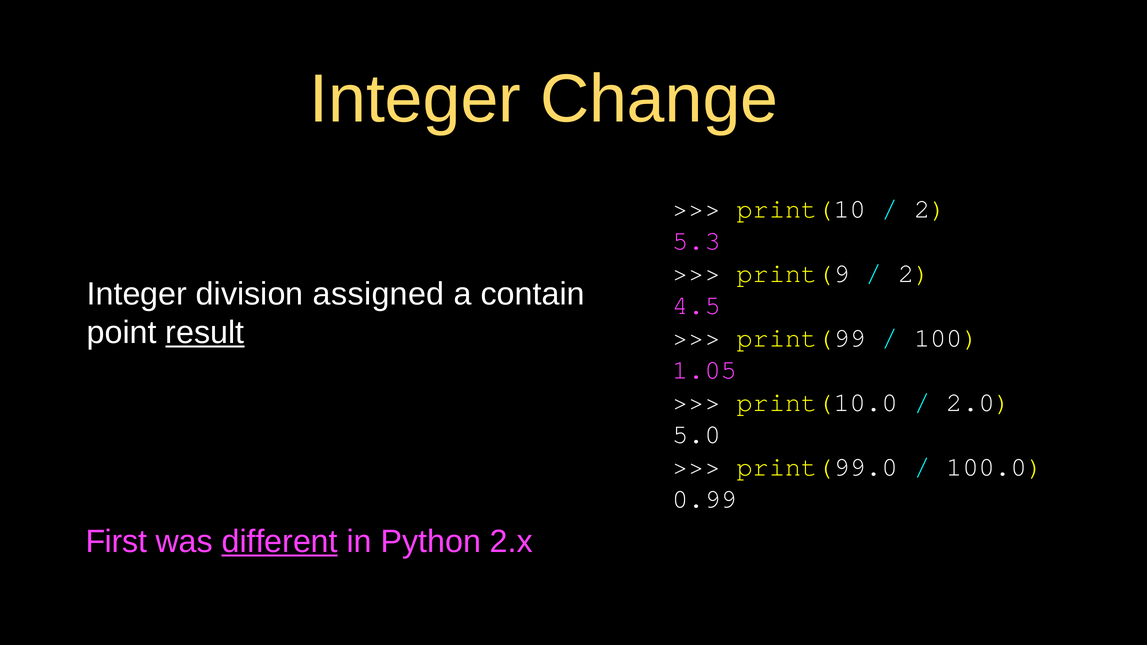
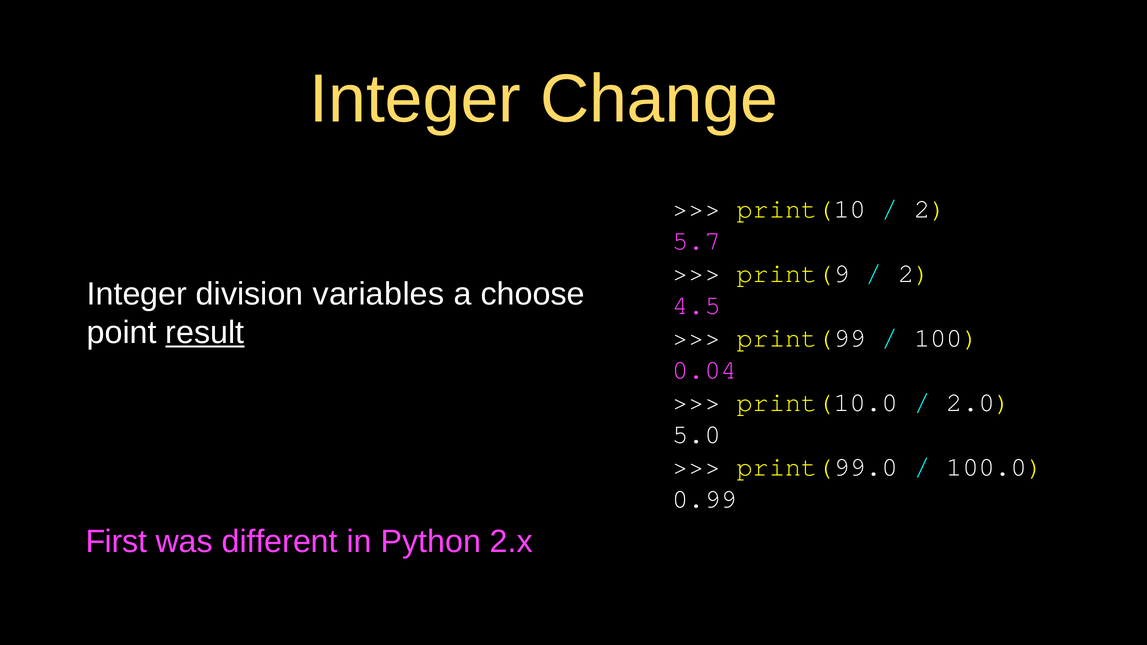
5.3: 5.3 -> 5.7 (696, 241)
assigned: assigned -> variables (379, 294)
contain: contain -> choose (533, 294)
1.05: 1.05 -> 0.04 (705, 370)
different underline: present -> none (280, 542)
